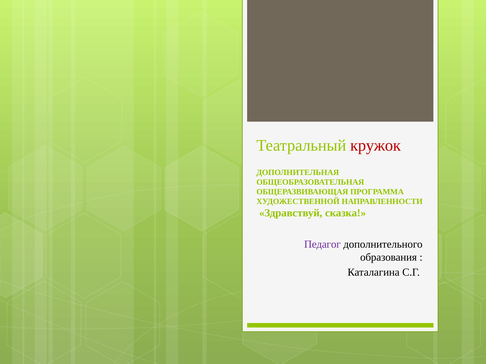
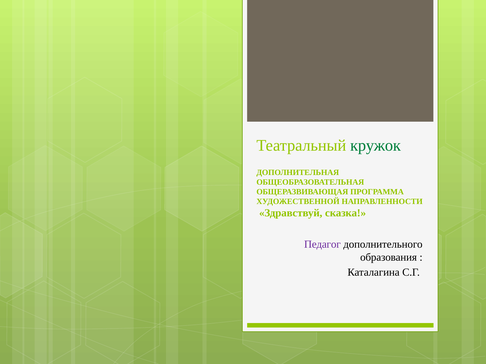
кружок colour: red -> green (376, 146)
